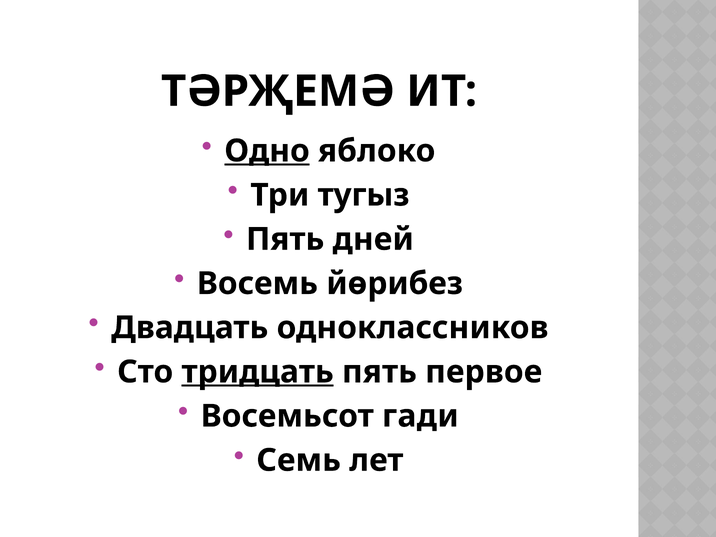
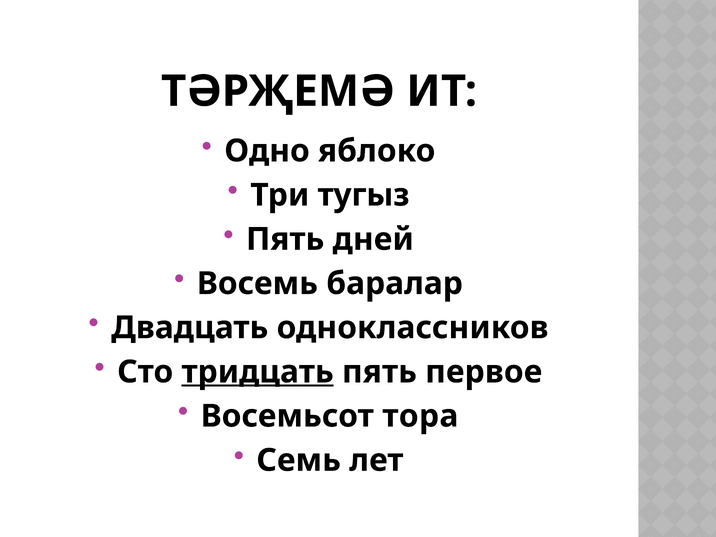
Одно underline: present -> none (267, 151)
йөрибез: йөрибез -> баралар (395, 284)
гади: гади -> тора (420, 416)
